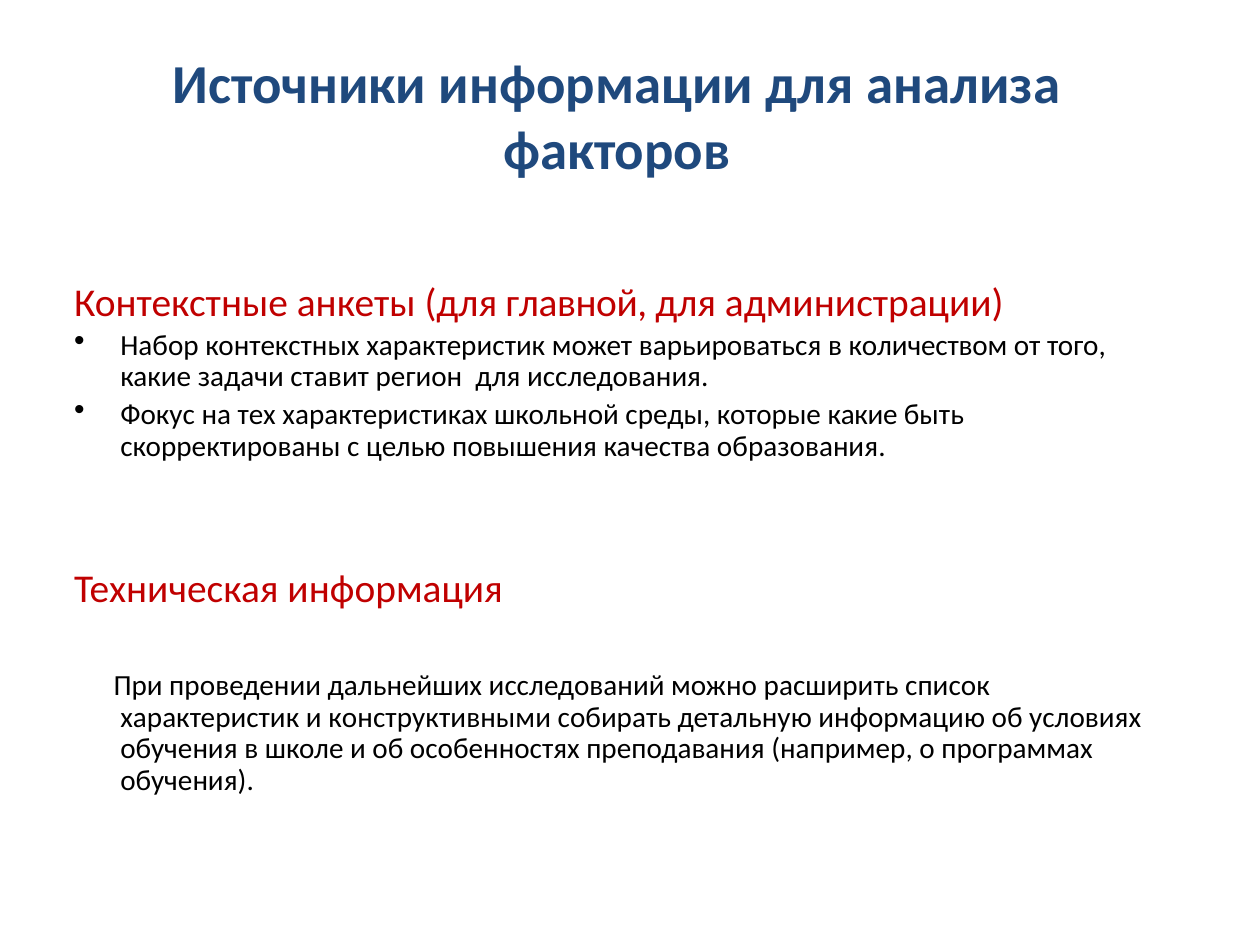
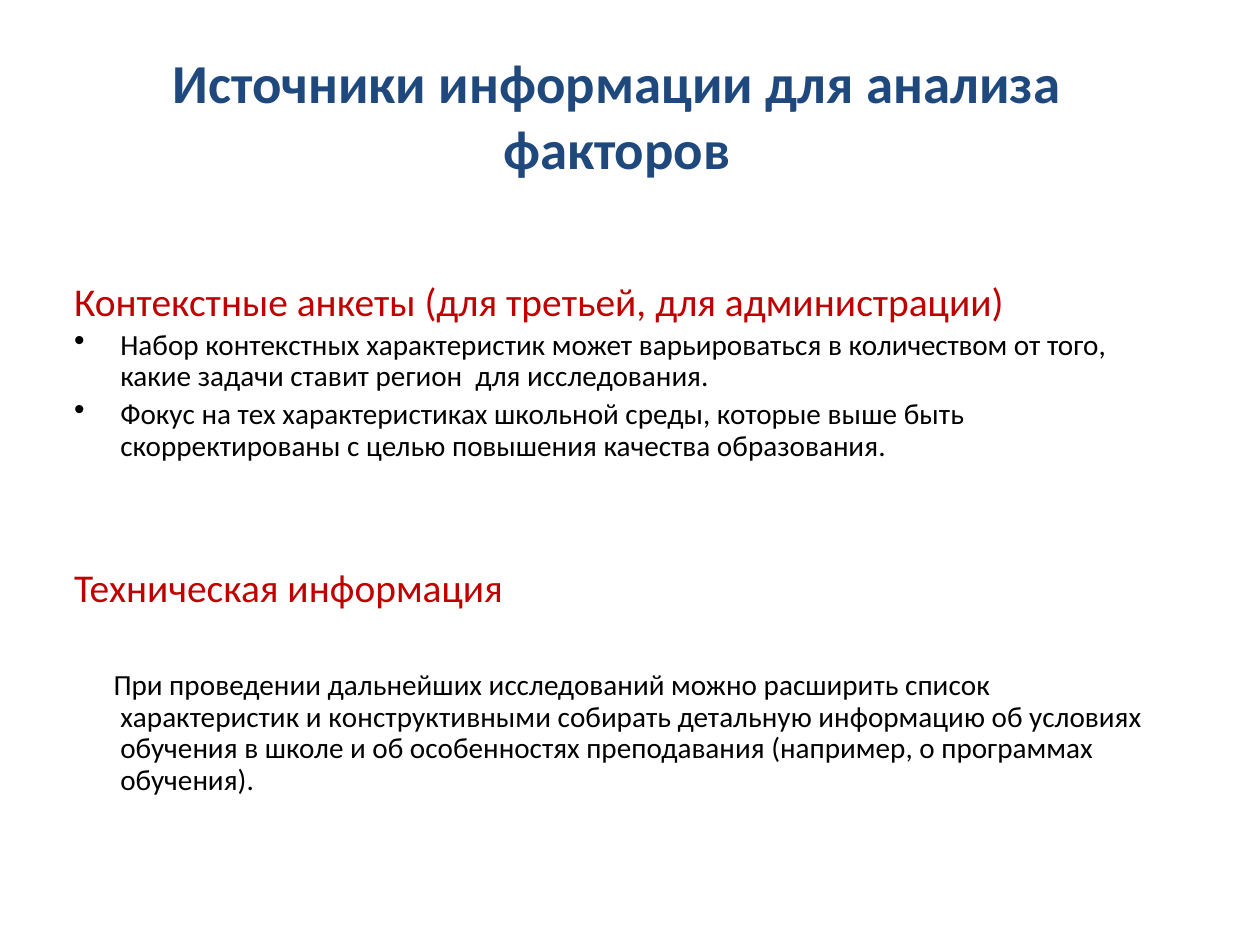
главной: главной -> третьей (576, 304)
которые какие: какие -> выше (862, 415)
